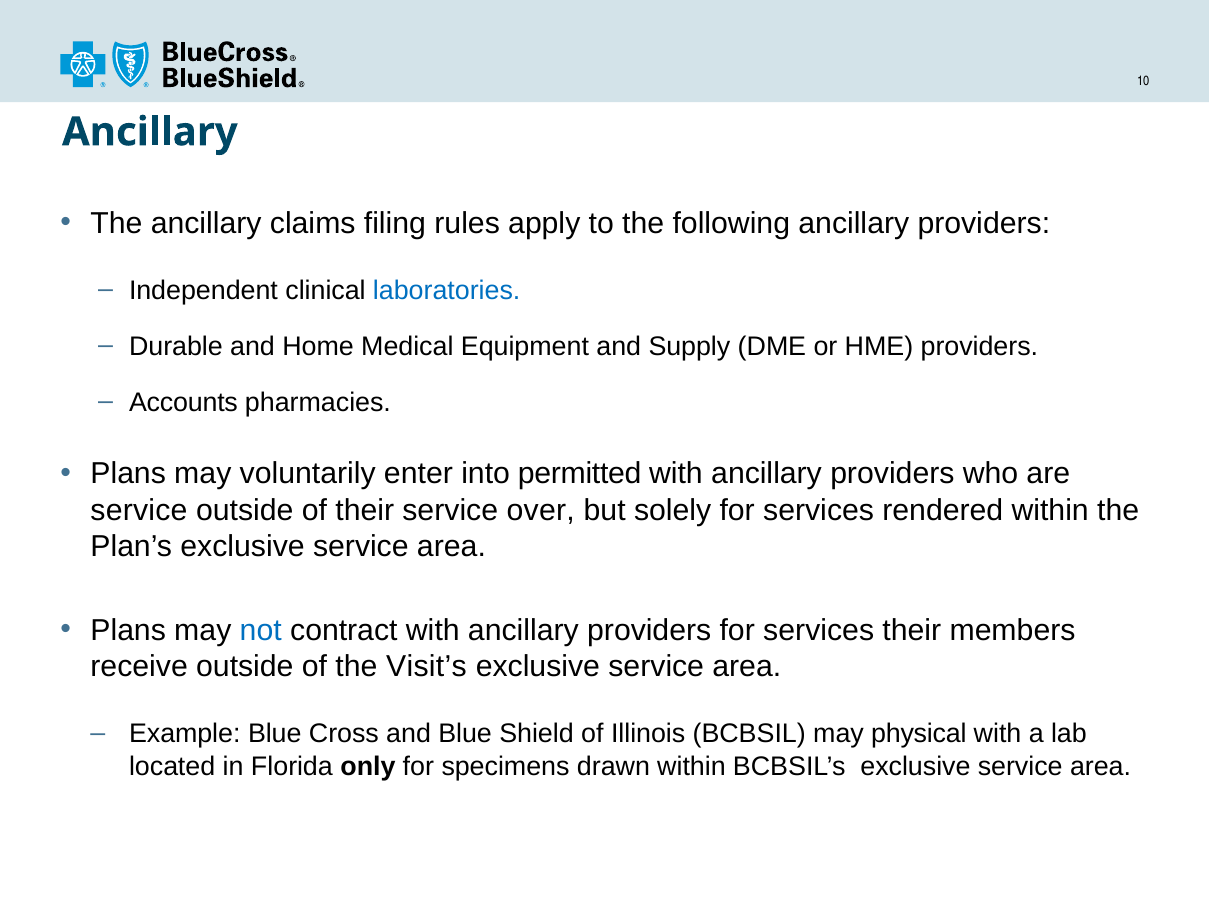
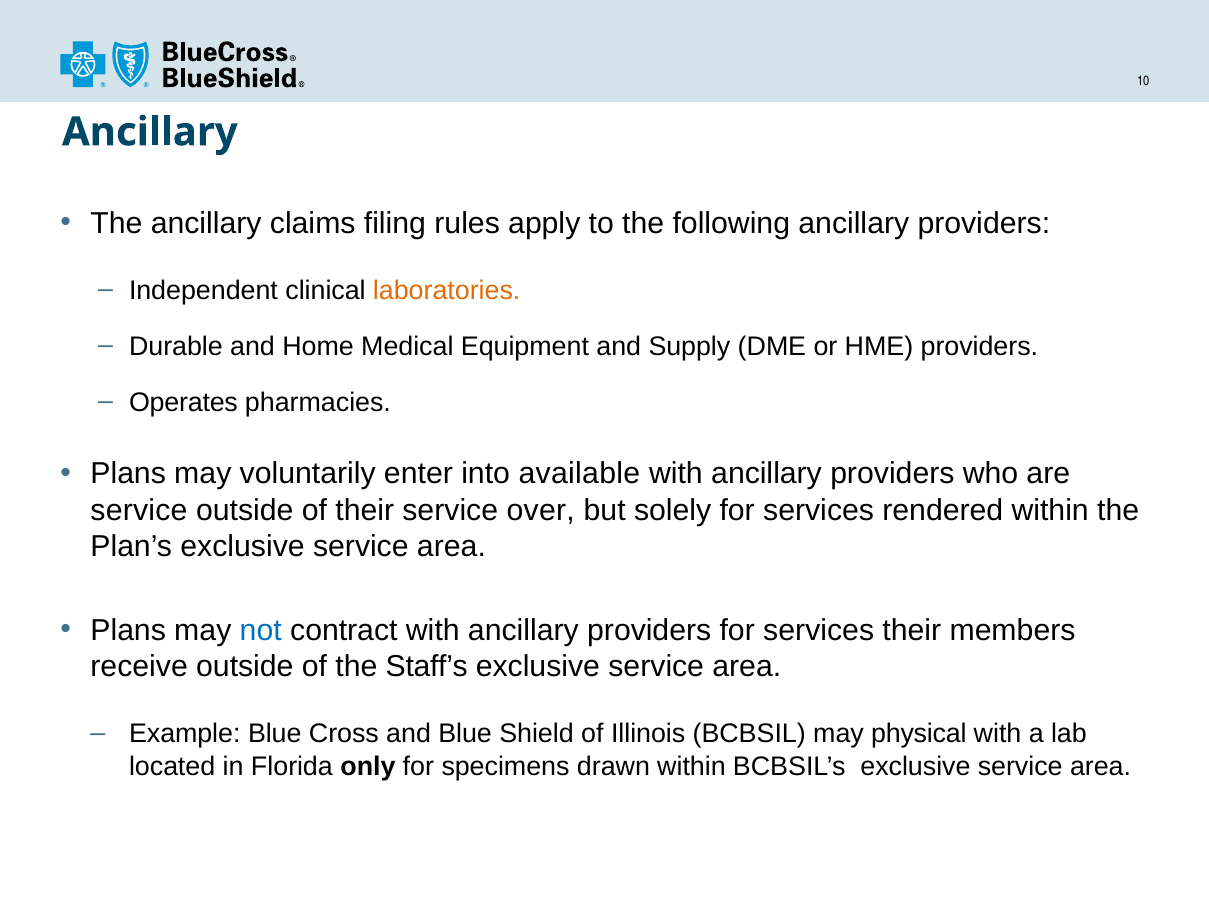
laboratories colour: blue -> orange (447, 291)
Accounts: Accounts -> Operates (183, 402)
permitted: permitted -> available (579, 474)
Visit’s: Visit’s -> Staff’s (427, 666)
